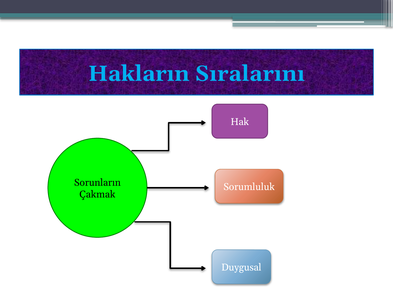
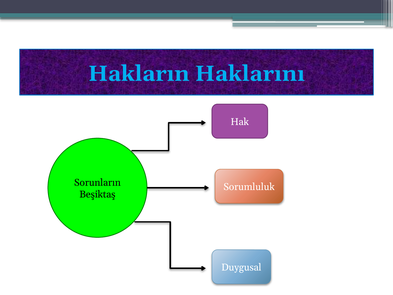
Sıralarını: Sıralarını -> Haklarını (250, 74)
Çakmak: Çakmak -> Beşiktaş (97, 194)
